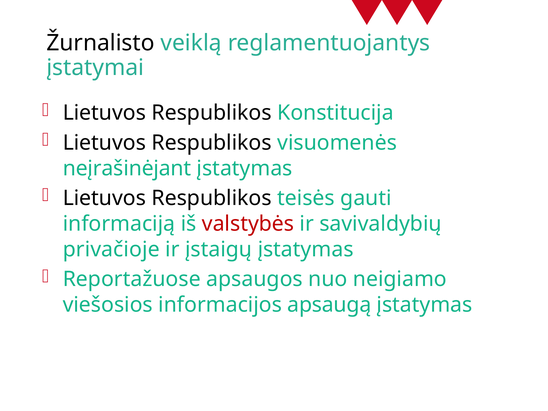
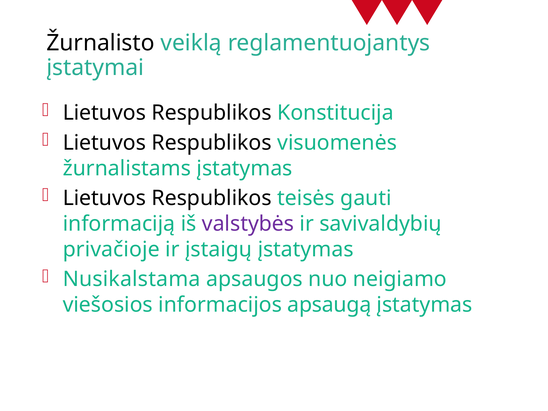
neįrašinėjant: neįrašinėjant -> žurnalistams (127, 168)
valstybės colour: red -> purple (248, 224)
Reportažuose: Reportažuose -> Nusikalstama (132, 279)
